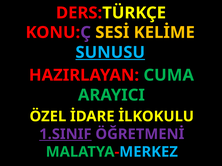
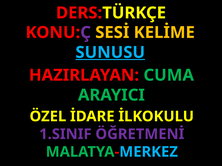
1.SINIF underline: present -> none (65, 135)
